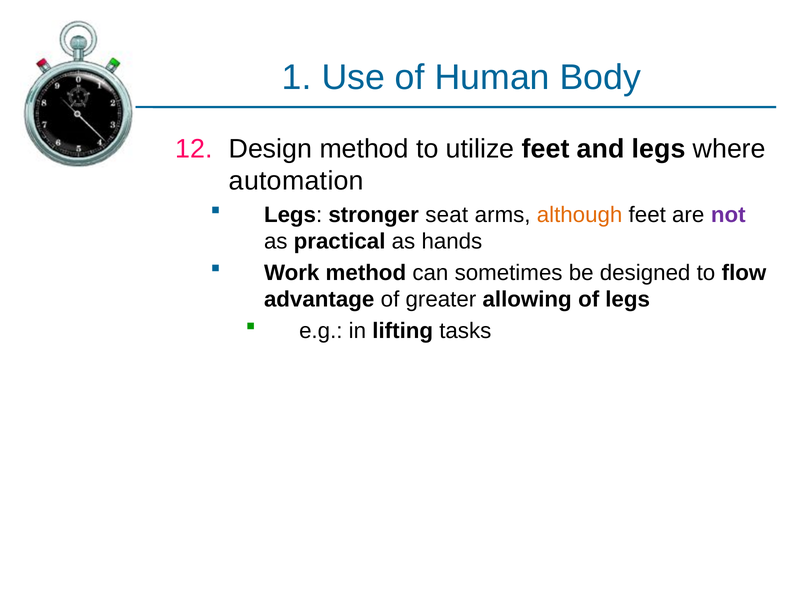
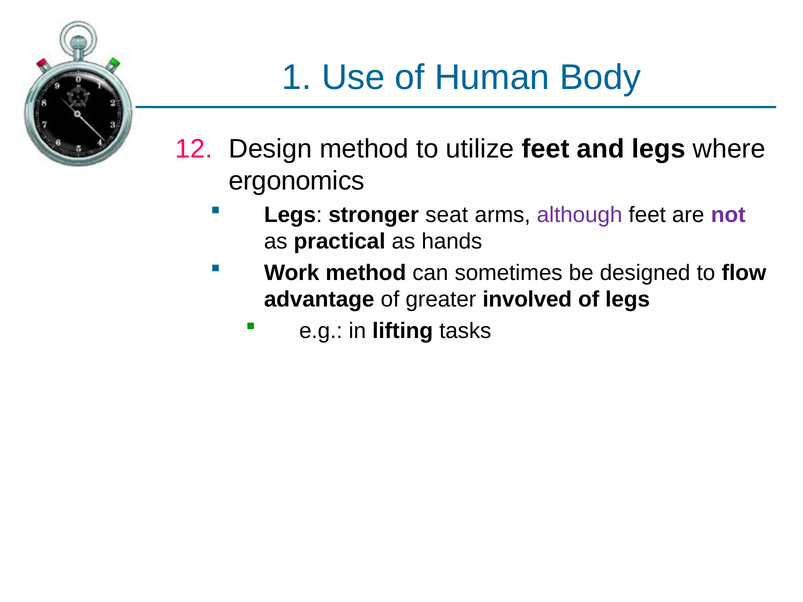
automation: automation -> ergonomics (297, 181)
although colour: orange -> purple (580, 215)
allowing: allowing -> involved (527, 300)
